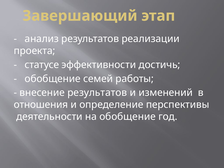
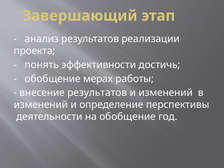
статусе: статусе -> понять (42, 65)
семей: семей -> мерах (98, 79)
отношения: отношения -> изменений (41, 105)
